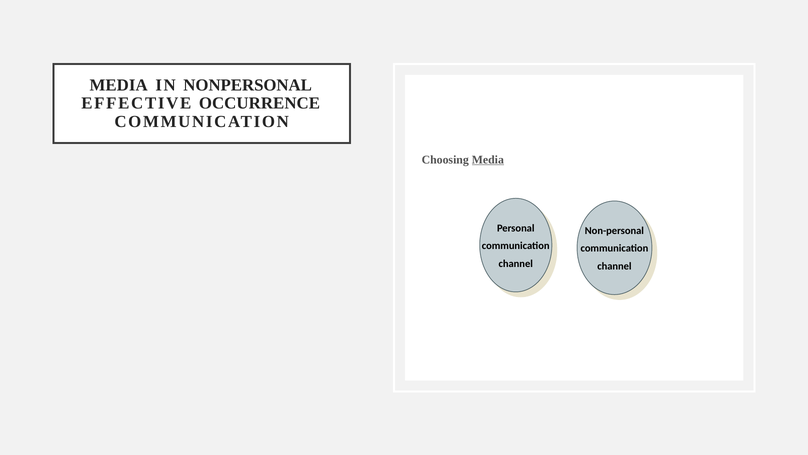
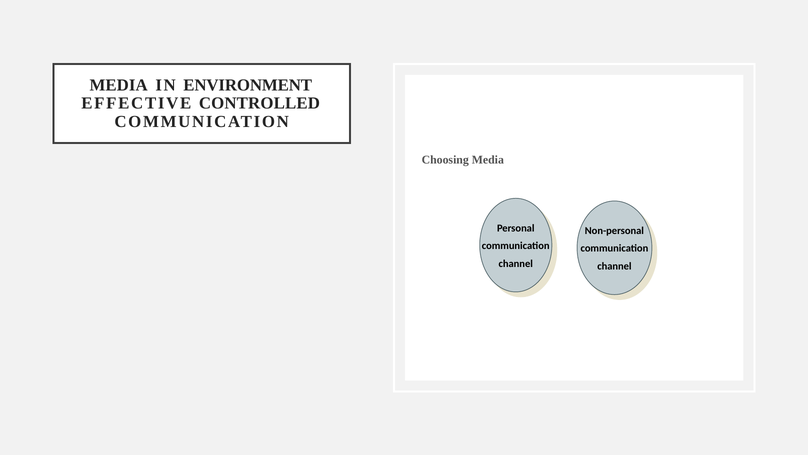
NONPERSONAL: NONPERSONAL -> ENVIRONMENT (248, 85)
OCCURRENCE: OCCURRENCE -> CONTROLLED (259, 103)
Media underline: present -> none (488, 160)
